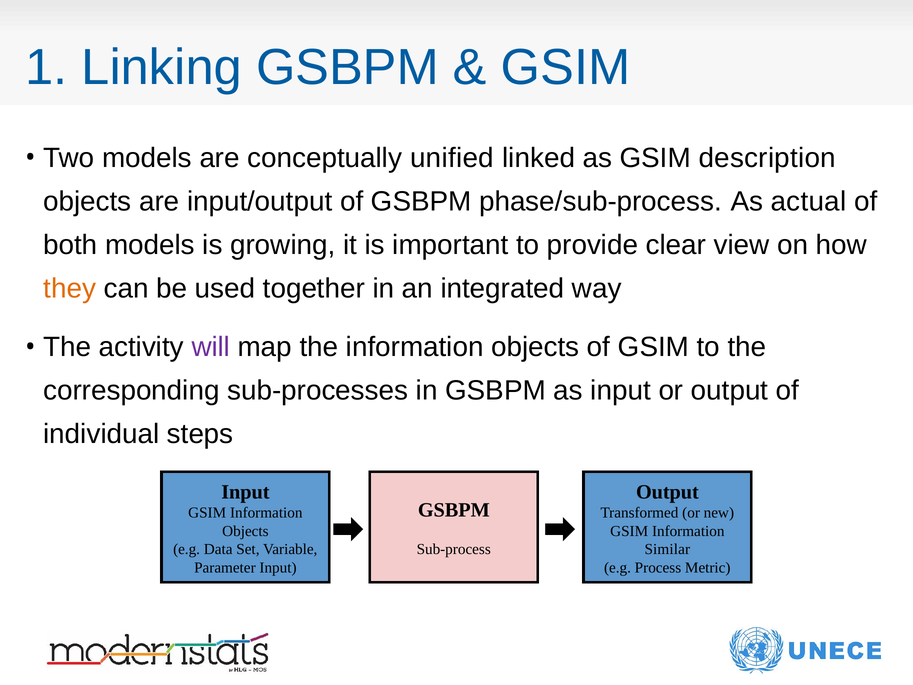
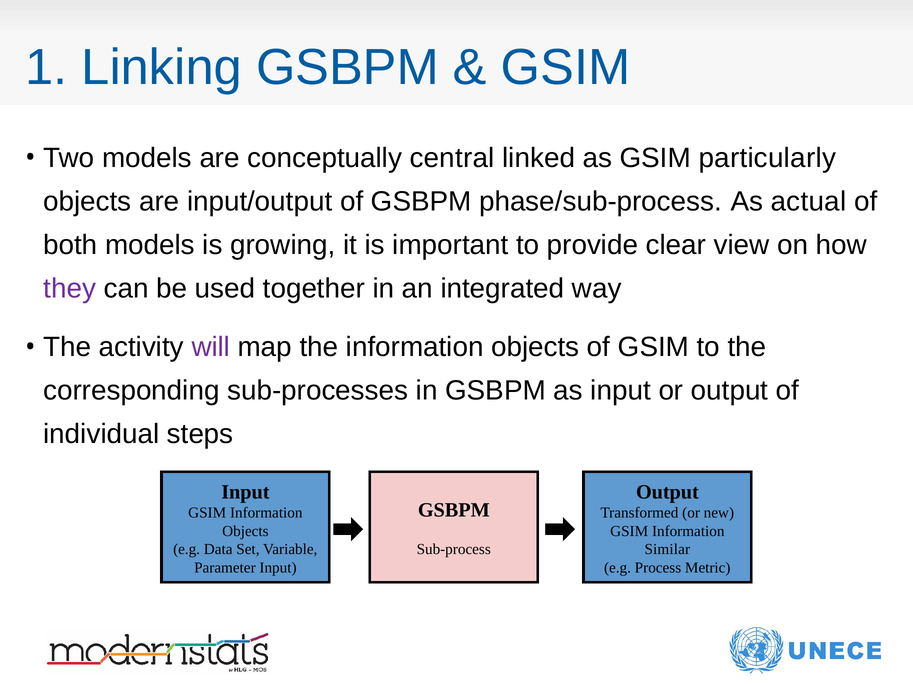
unified: unified -> central (452, 158)
description: description -> particularly (767, 158)
they colour: orange -> purple (70, 288)
